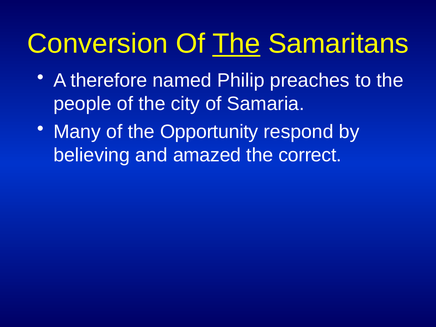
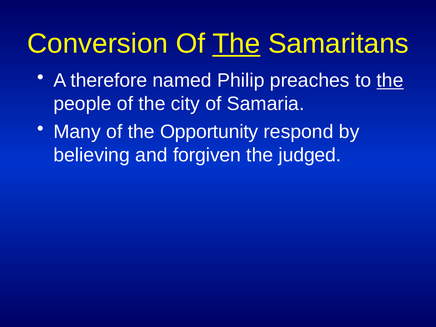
the underline: none -> present (390, 81)
amazed: amazed -> forgiven (207, 155)
correct: correct -> judged (310, 155)
